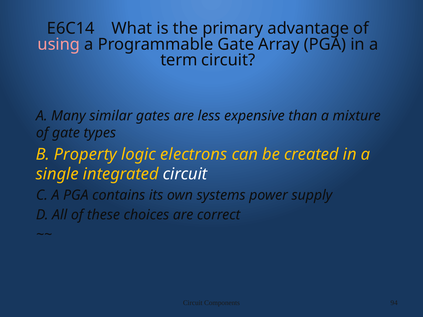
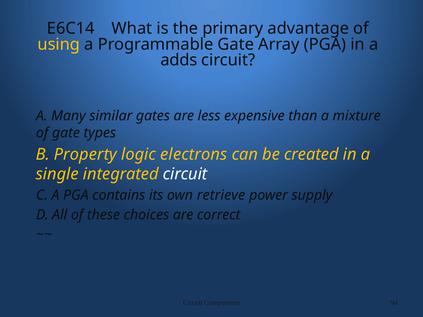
using colour: pink -> yellow (59, 44)
term: term -> adds (179, 60)
systems: systems -> retrieve (221, 195)
